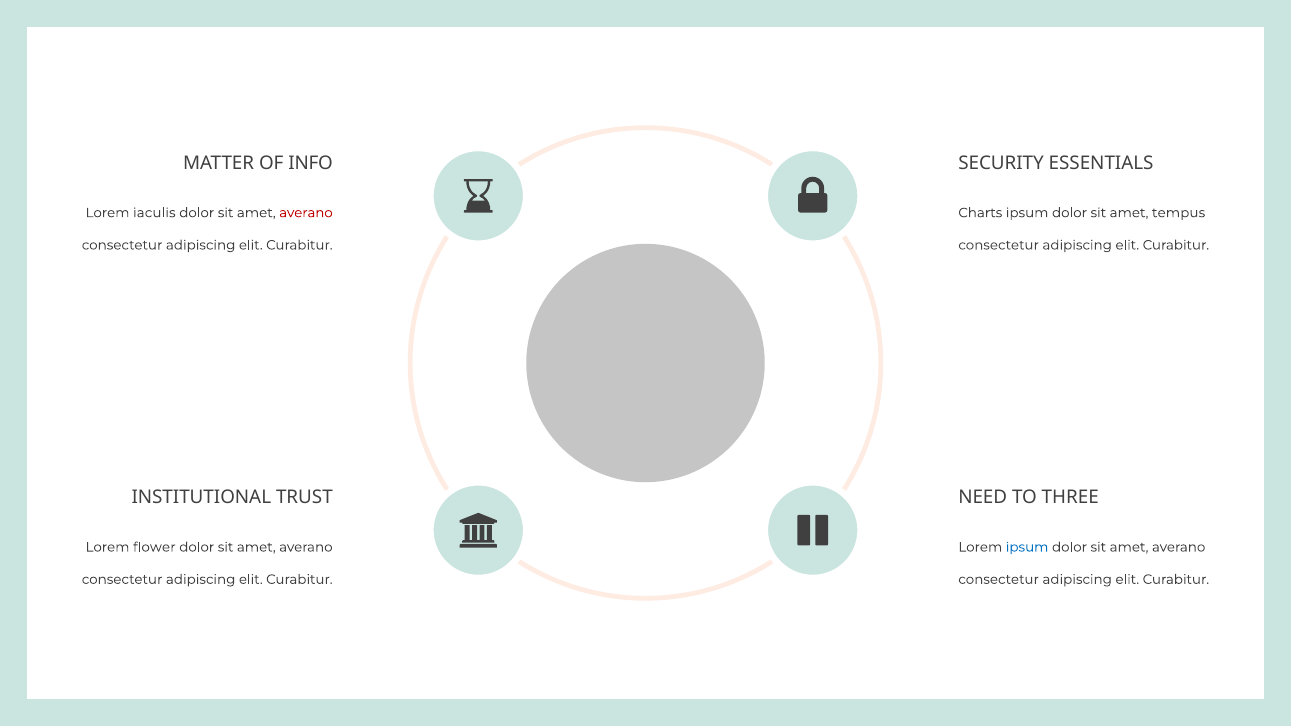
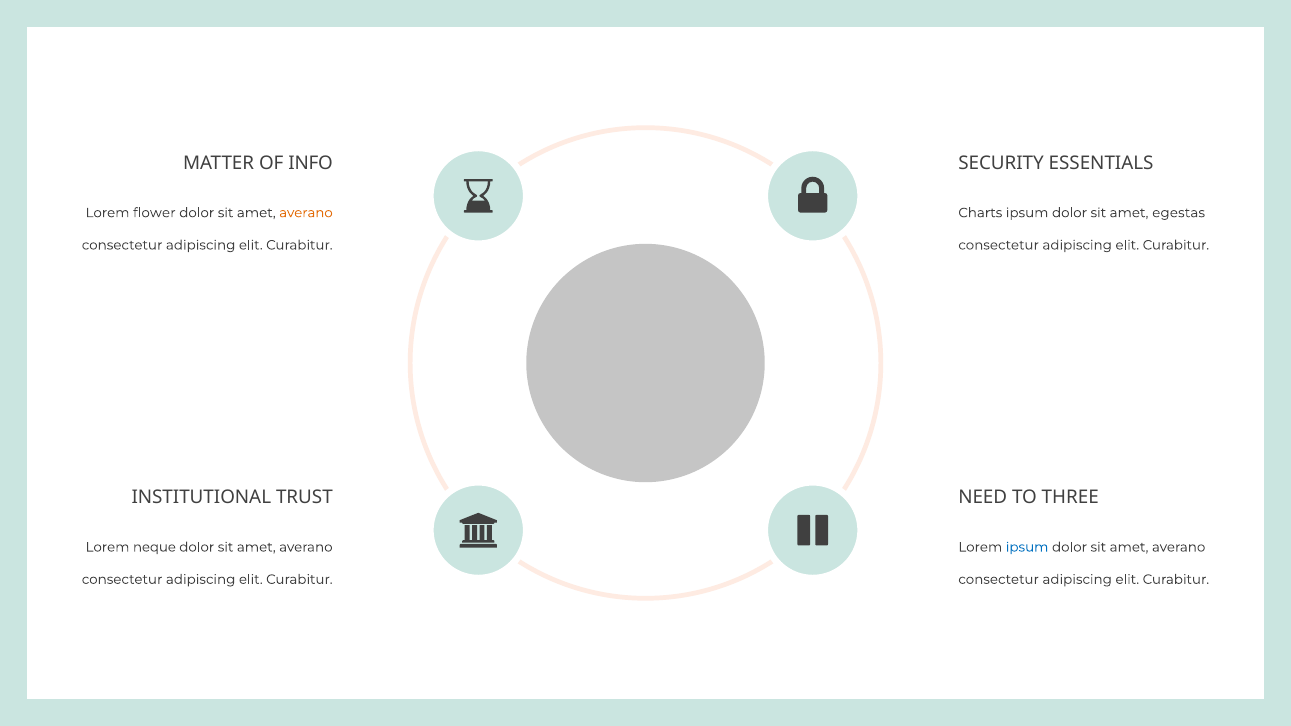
iaculis: iaculis -> flower (154, 213)
averano colour: red -> orange (306, 213)
tempus: tempus -> egestas (1179, 213)
flower: flower -> neque (154, 547)
